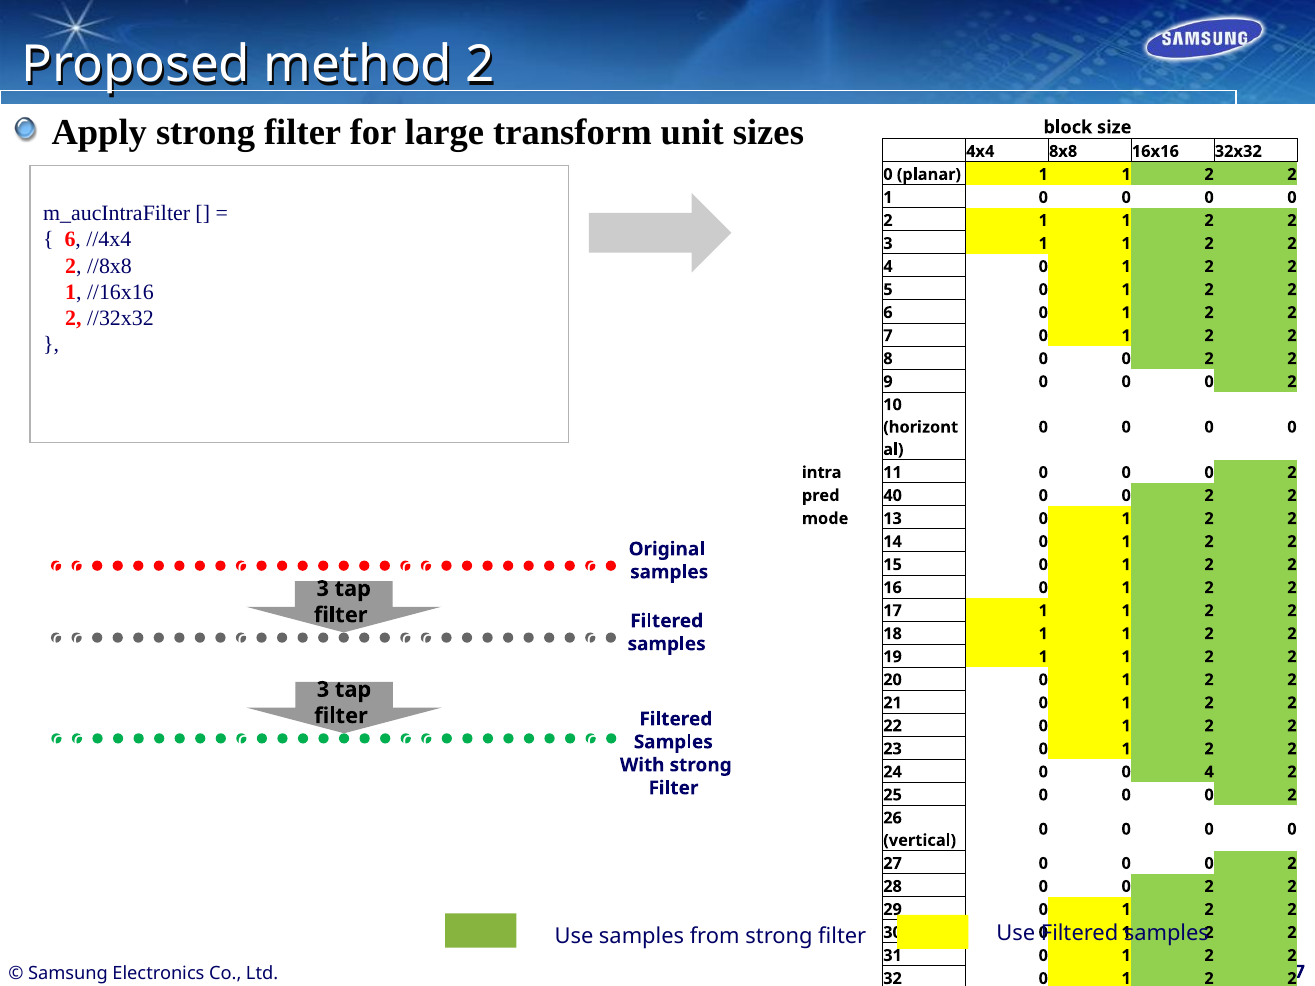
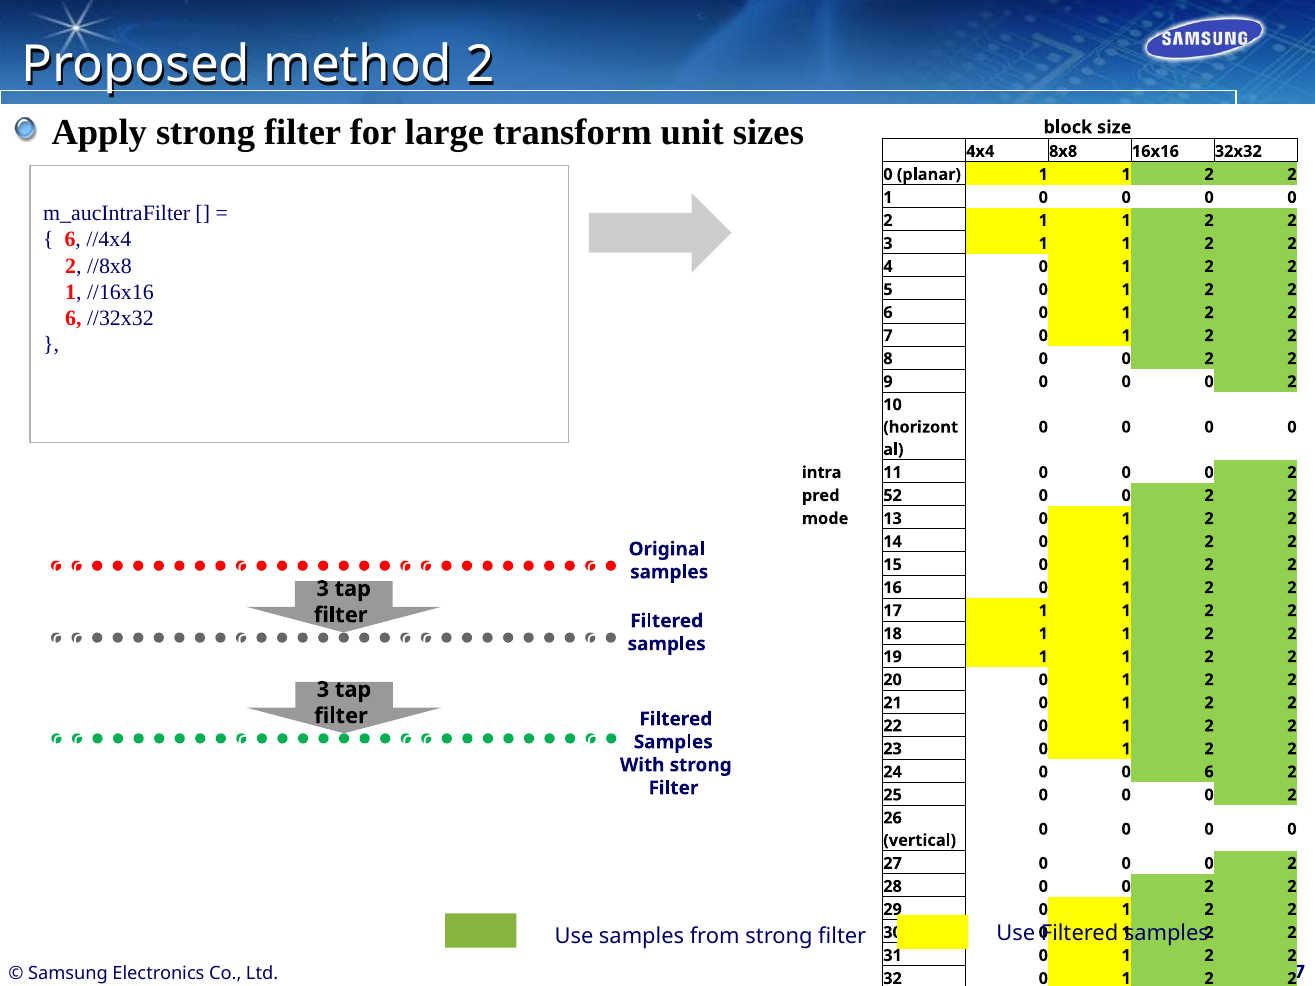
2: 2 -> 6 (73, 318)
40: 40 -> 52 (893, 496)
0 4: 4 -> 6 (1209, 772)
